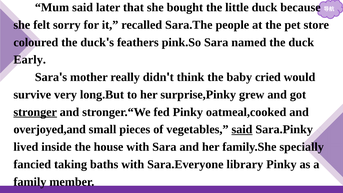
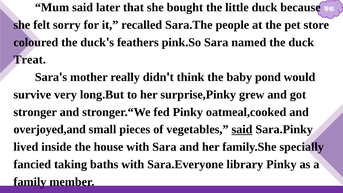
Early: Early -> Treat (30, 60)
cried: cried -> pond (268, 77)
stronger underline: present -> none (35, 112)
